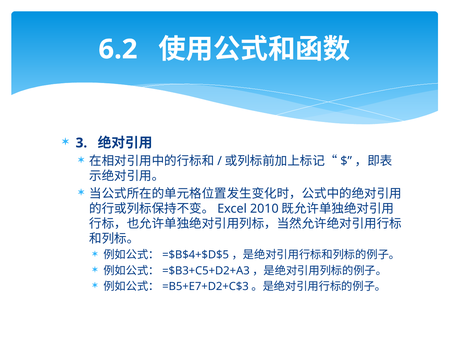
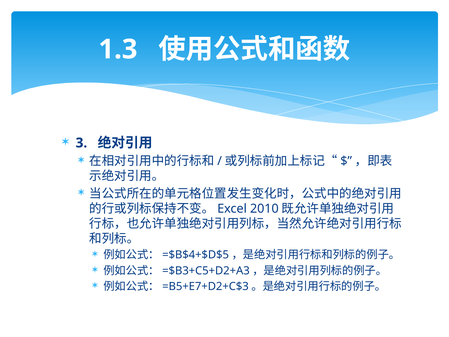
6.2: 6.2 -> 1.3 (118, 49)
